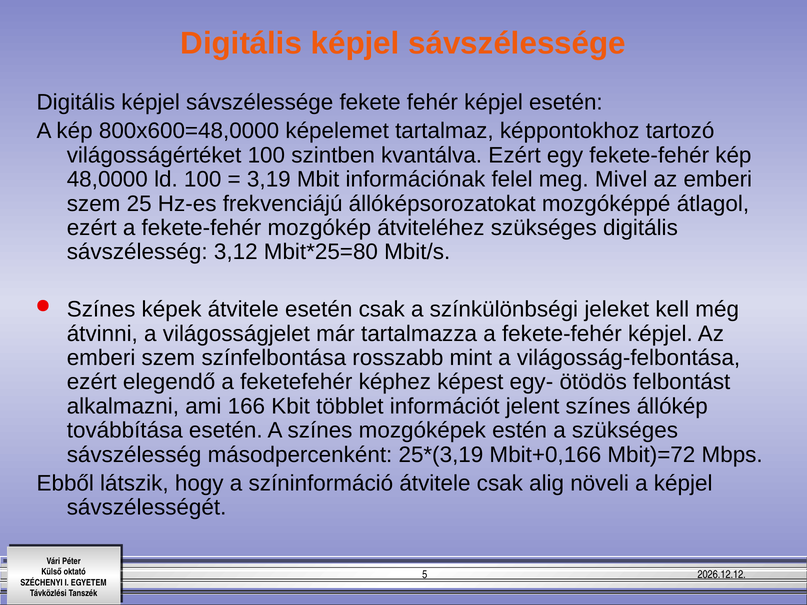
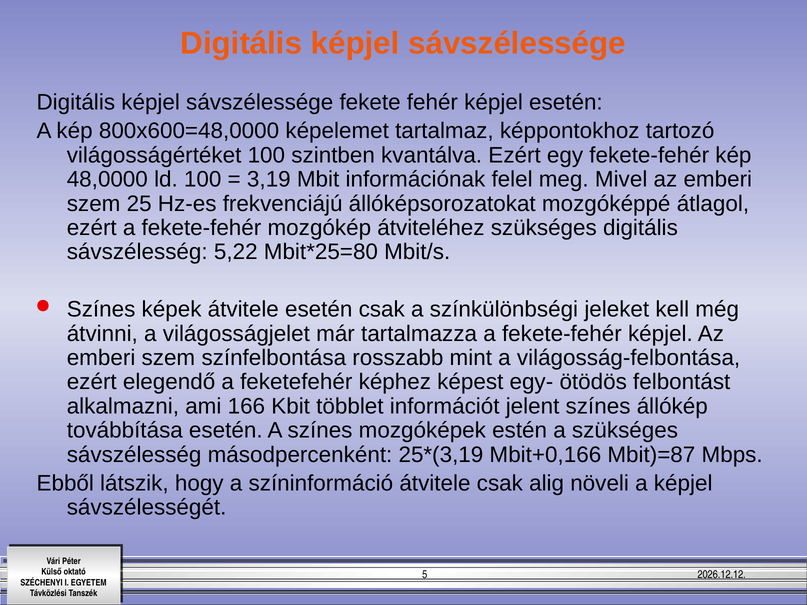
3,12: 3,12 -> 5,22 (236, 252)
Mbit)=72: Mbit)=72 -> Mbit)=87 (651, 455)
